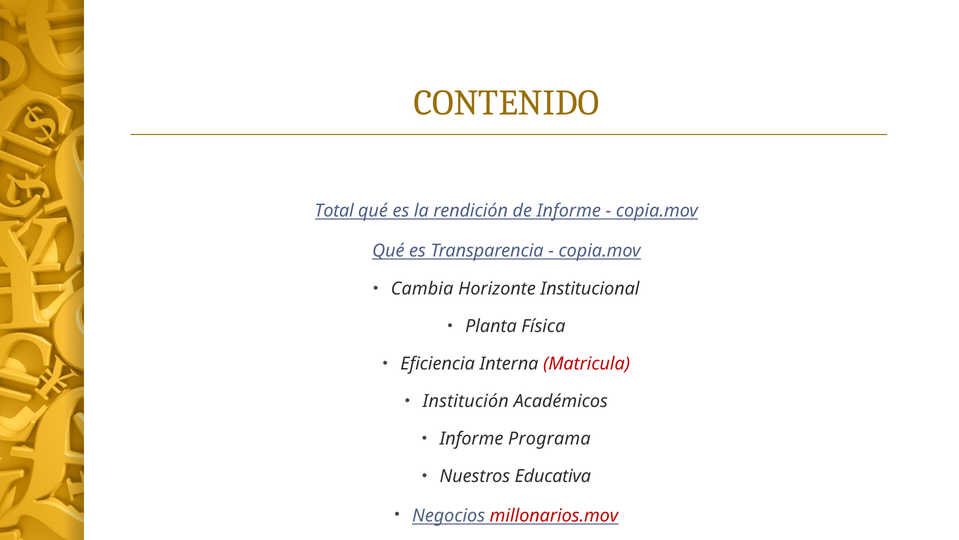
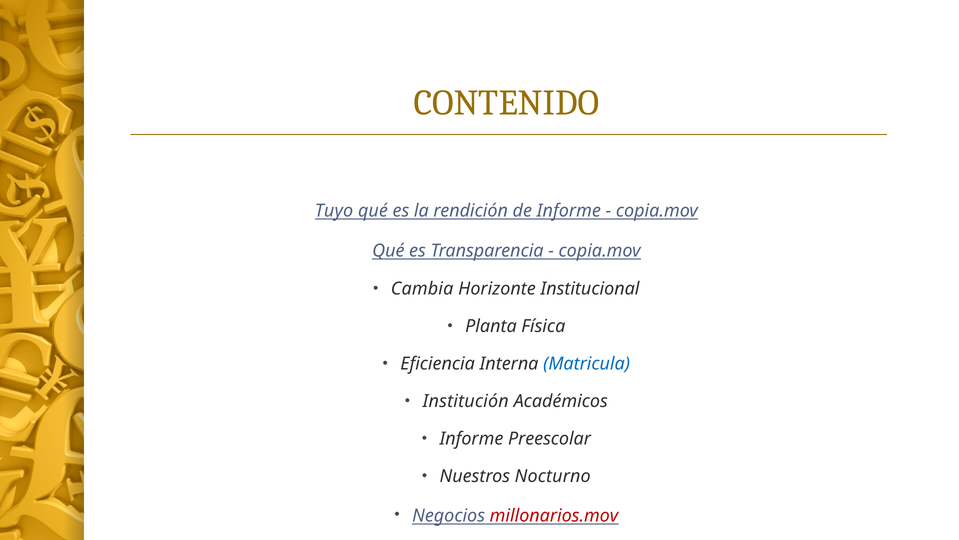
Total: Total -> Tuyo (334, 211)
Matricula colour: red -> blue (587, 364)
Programa: Programa -> Preescolar (549, 438)
Educativa: Educativa -> Nocturno (553, 476)
